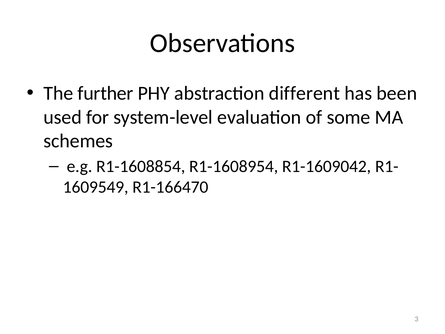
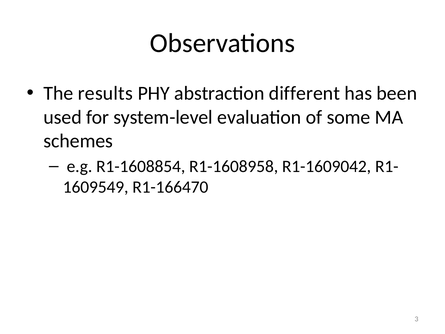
further: further -> results (105, 93)
R1-1608954: R1-1608954 -> R1-1608958 (234, 166)
